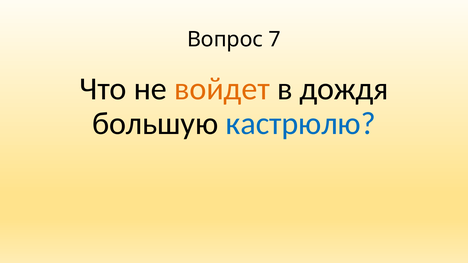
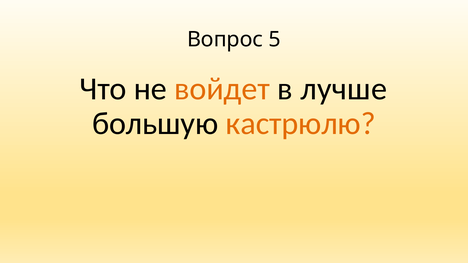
7: 7 -> 5 (275, 39)
дождя: дождя -> лучше (344, 89)
кастрюлю colour: blue -> orange (301, 124)
